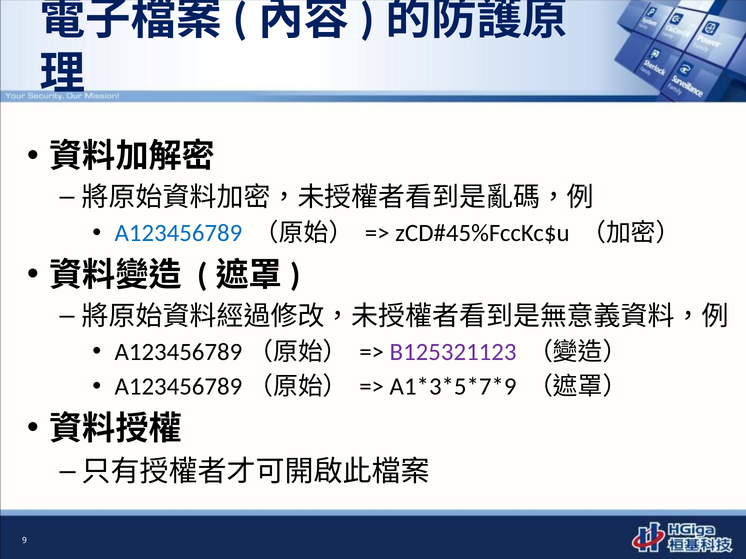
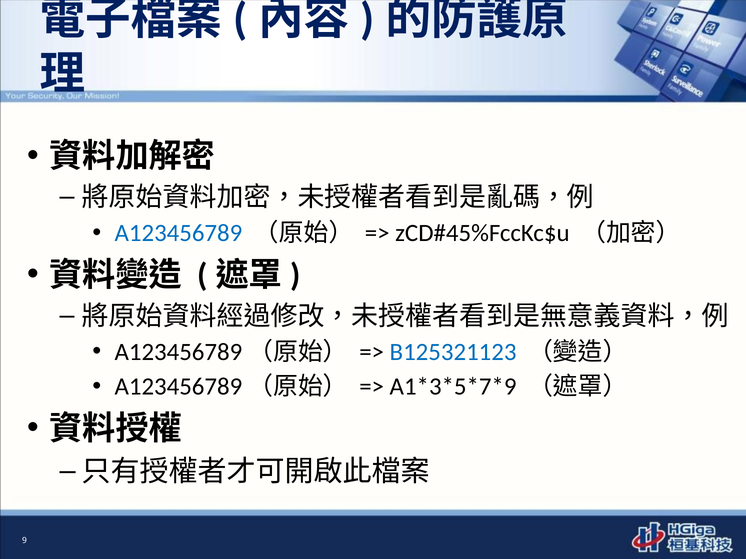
B125321123 colour: purple -> blue (453, 352)
